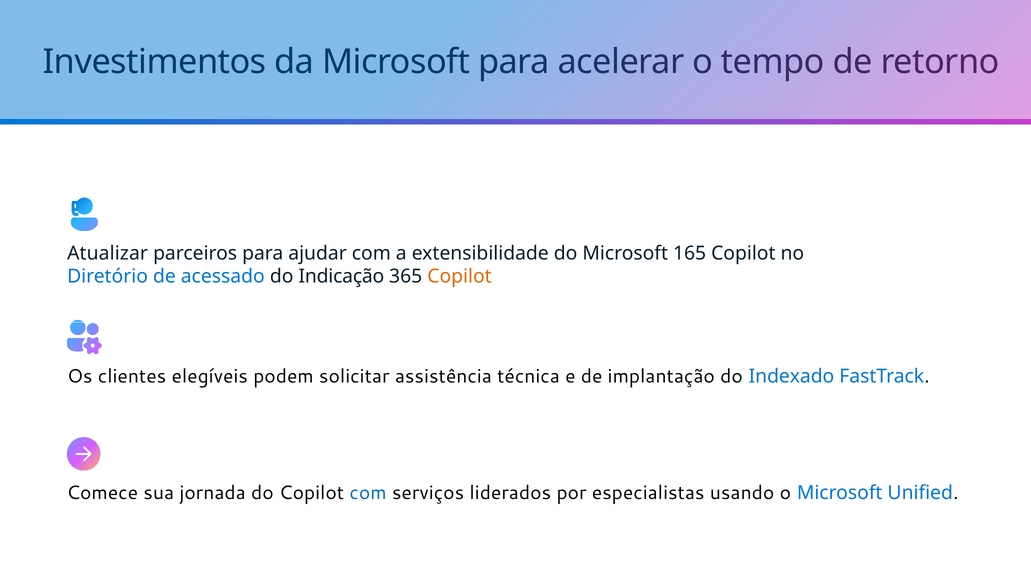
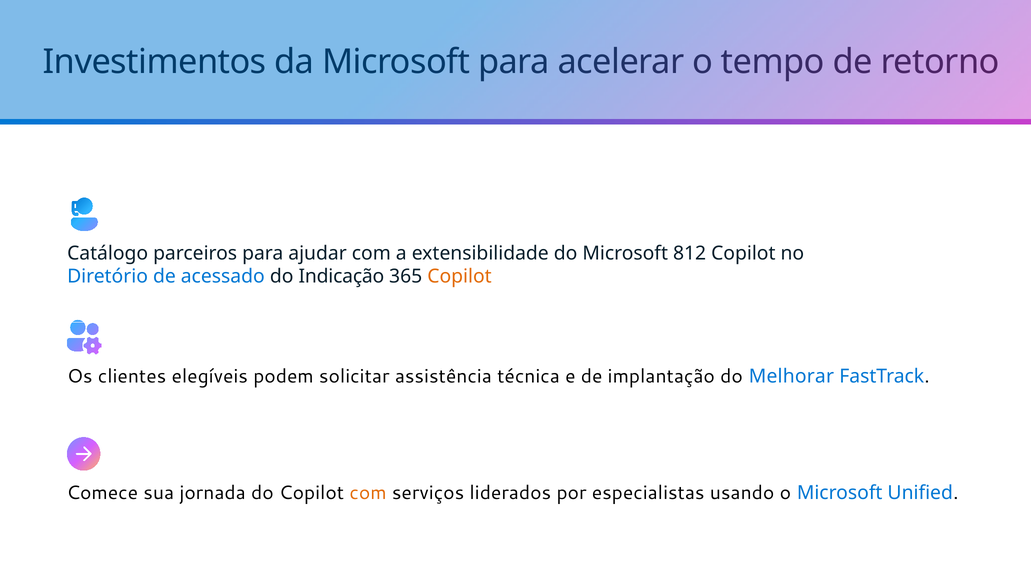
Atualizar: Atualizar -> Catálogo (108, 253)
165: 165 -> 812 (690, 253)
Indexado: Indexado -> Melhorar (791, 376)
com colour: blue -> orange (368, 493)
